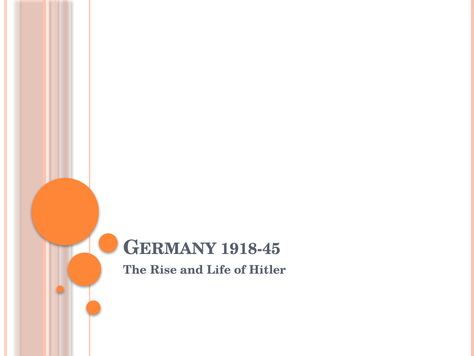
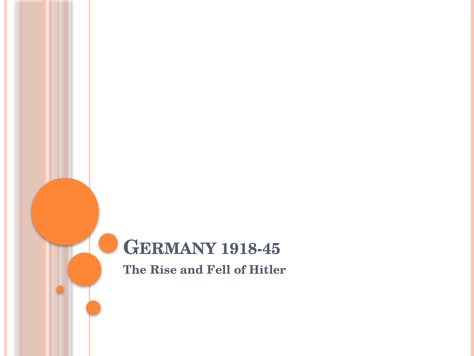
Life: Life -> Fell (219, 270)
